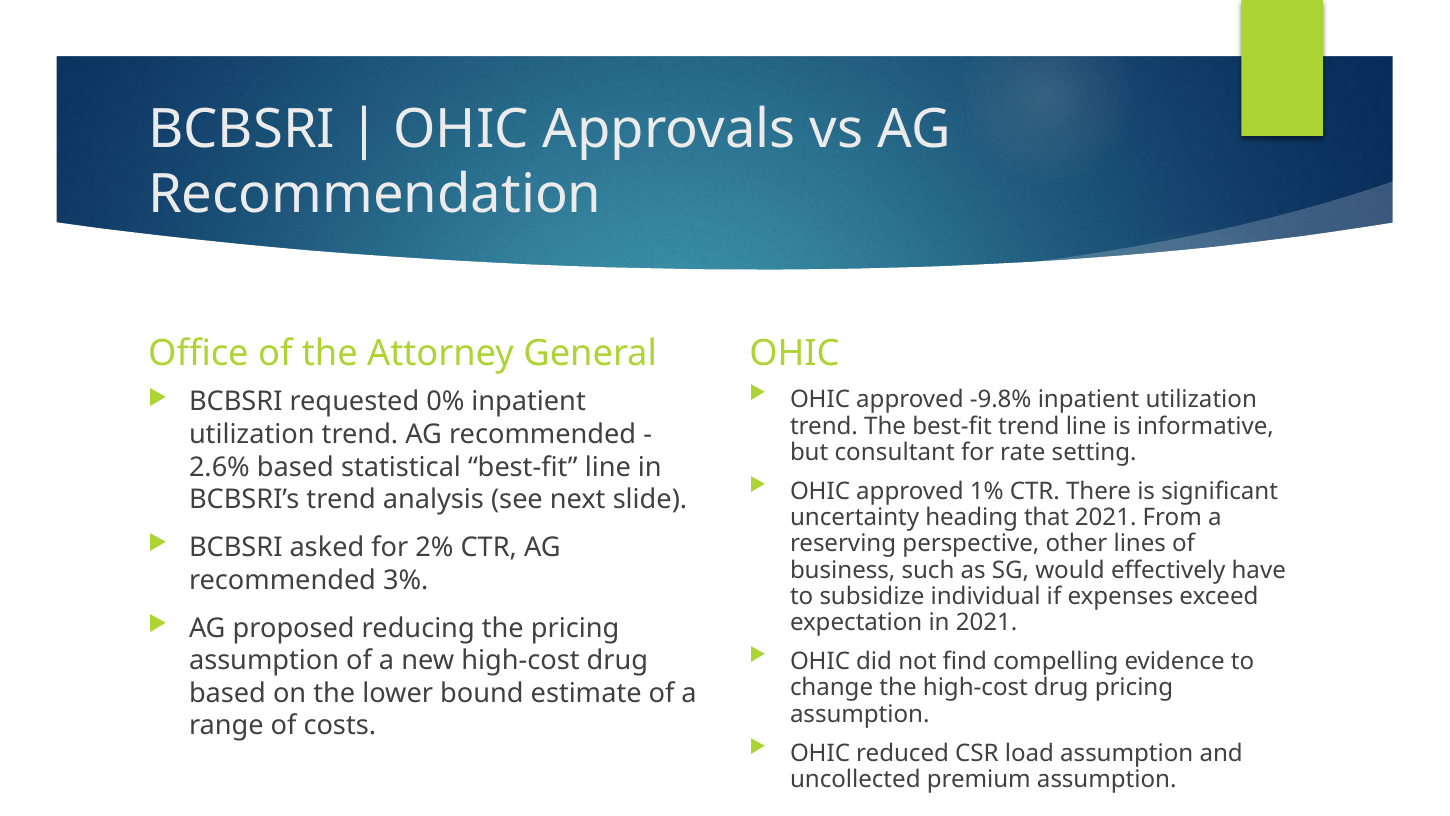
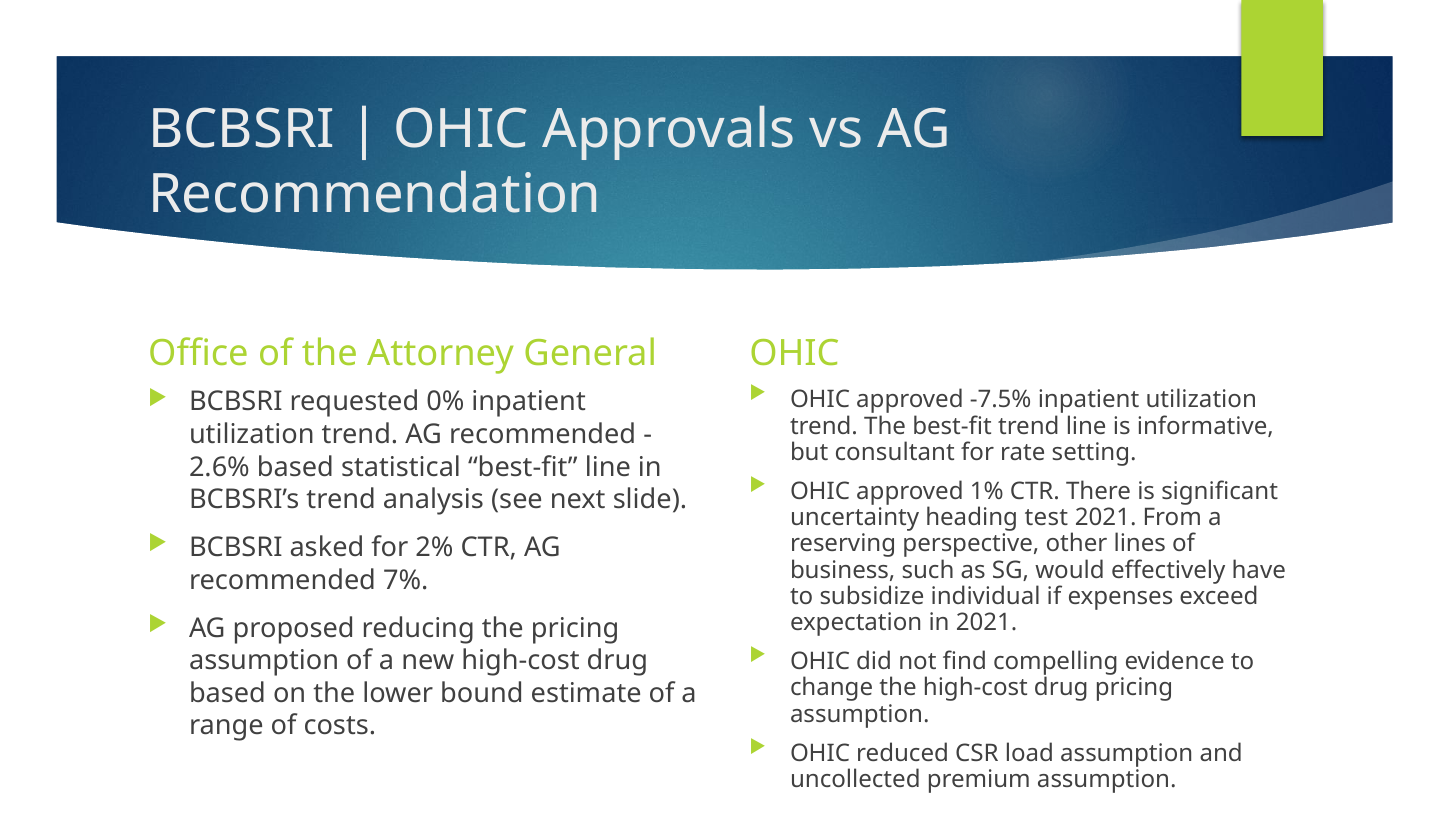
-9.8%: -9.8% -> -7.5% (1001, 400)
that: that -> test (1046, 518)
3%: 3% -> 7% (406, 580)
